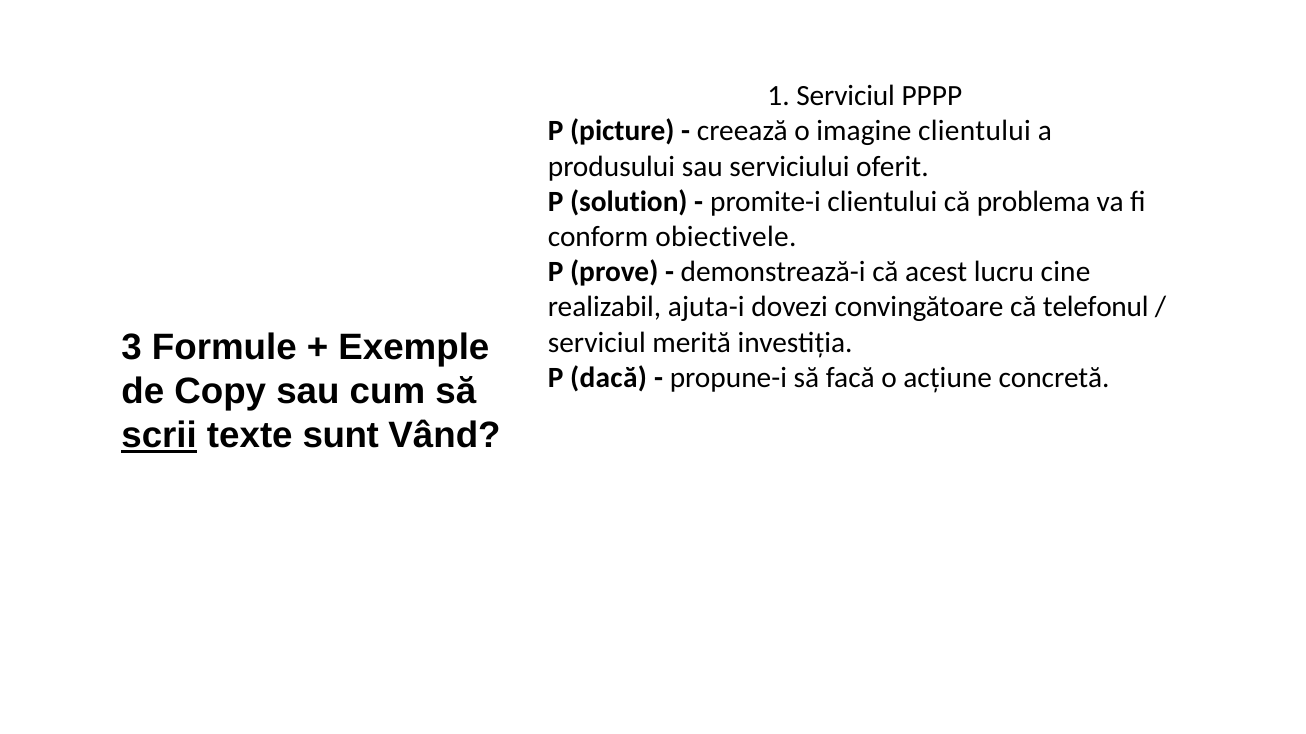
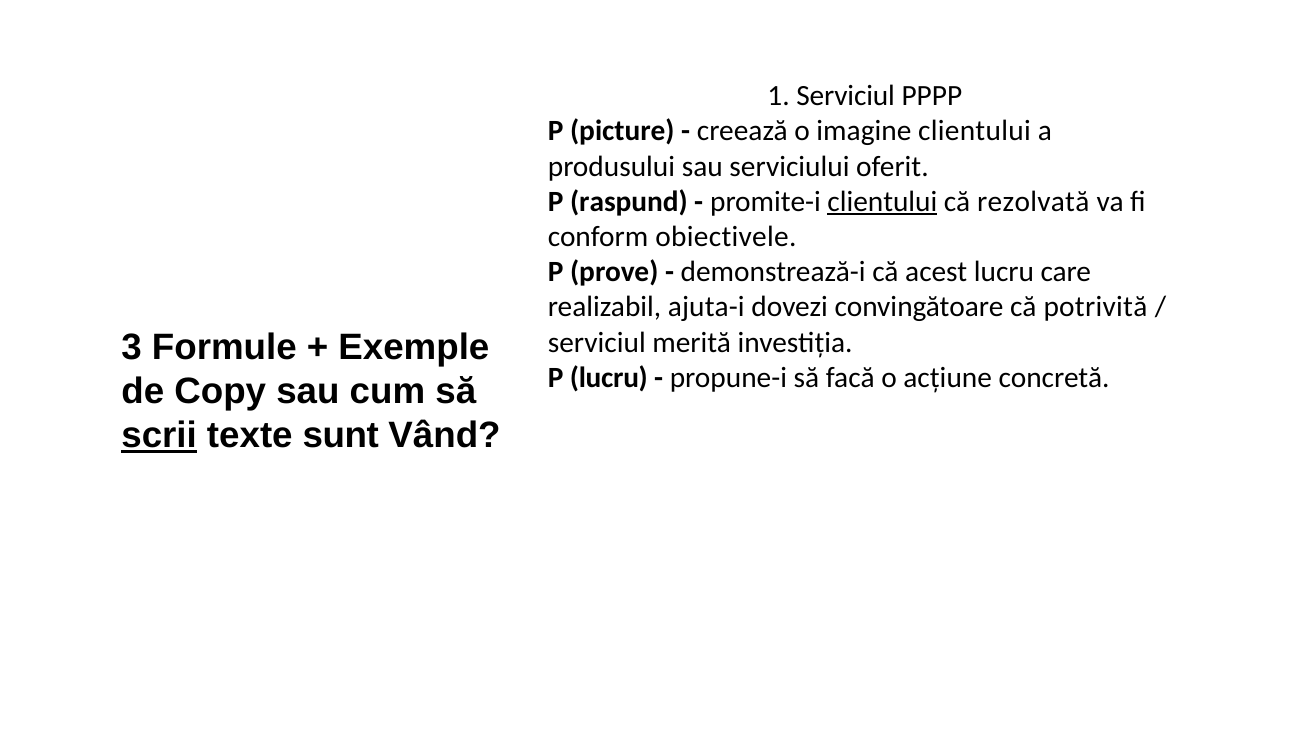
solution: solution -> raspund (629, 202)
clientului underline: none -> present (882, 202)
problema: problema -> rezolvată (1033, 202)
cine: cine -> care (1066, 272)
telefonul: telefonul -> potrivită (1095, 308)
P dacă: dacă -> lucru (609, 378)
